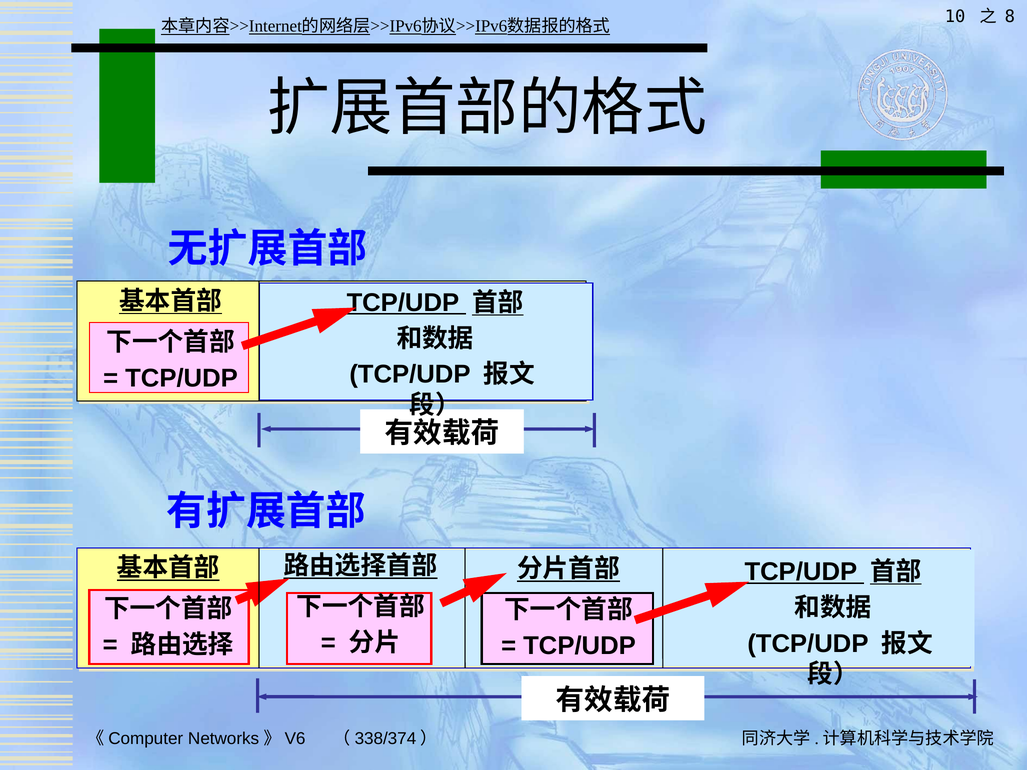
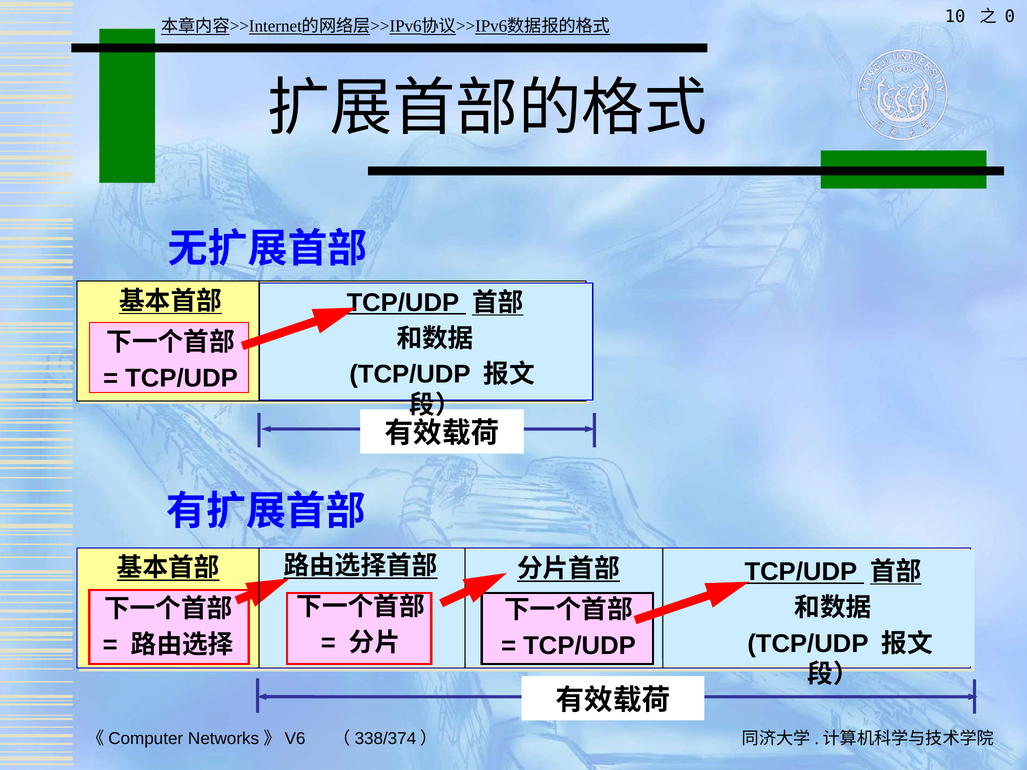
8: 8 -> 0 (1010, 17)
